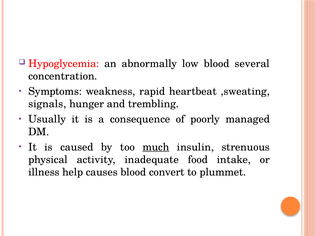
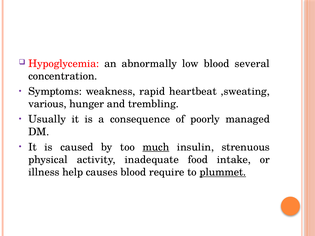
signals: signals -> various (47, 104)
convert: convert -> require (167, 172)
plummet underline: none -> present (223, 172)
